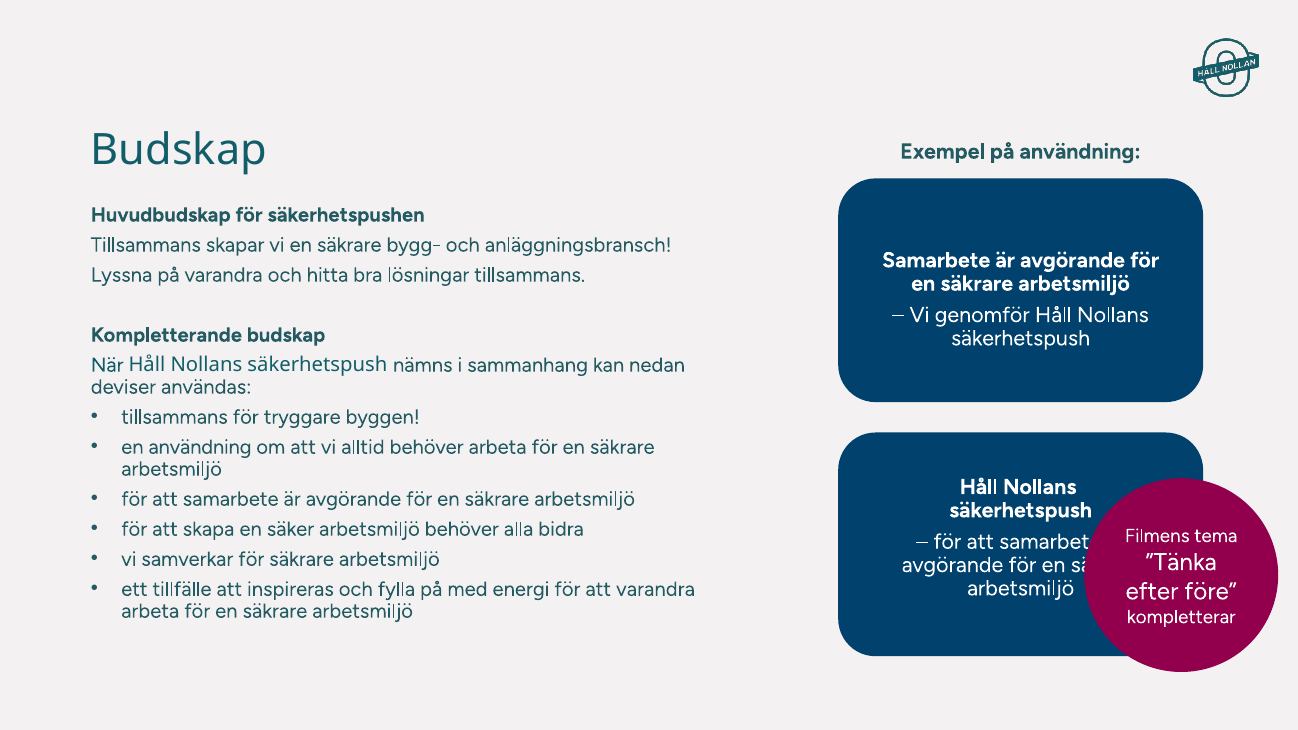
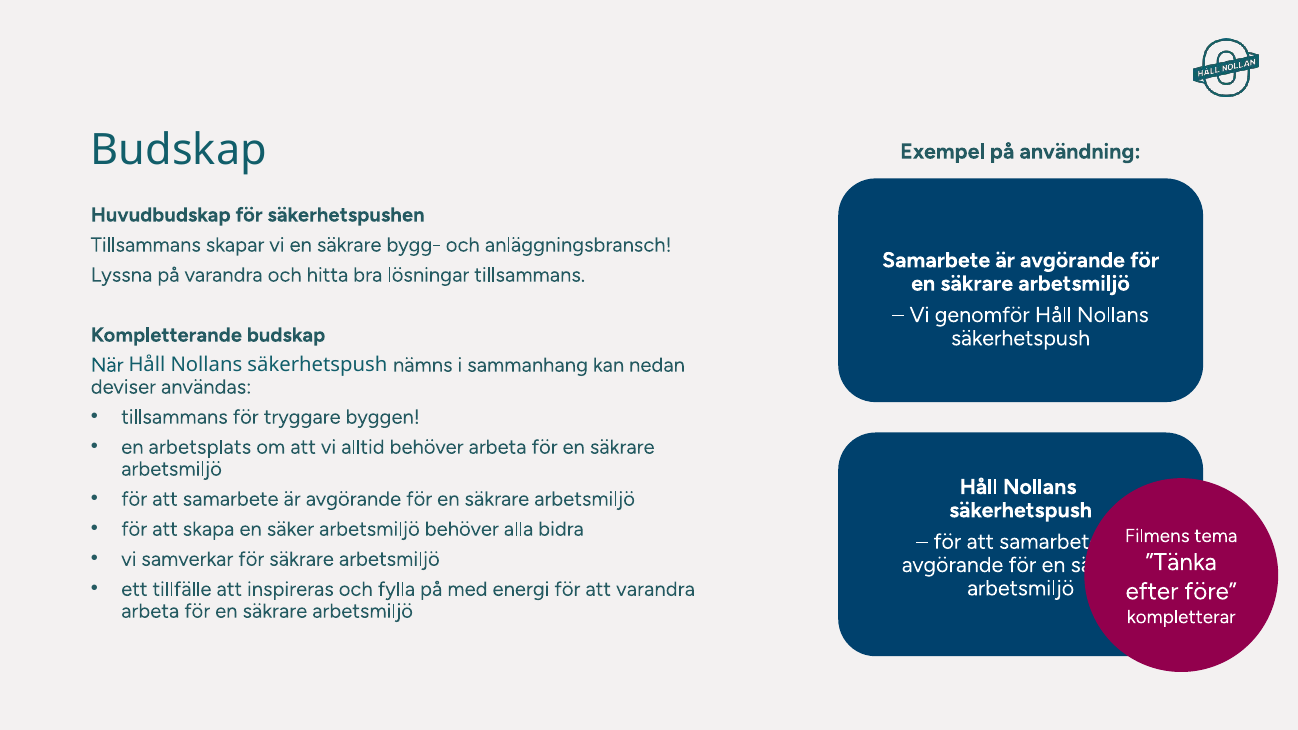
en användning: användning -> arbetsplats (200, 447)
